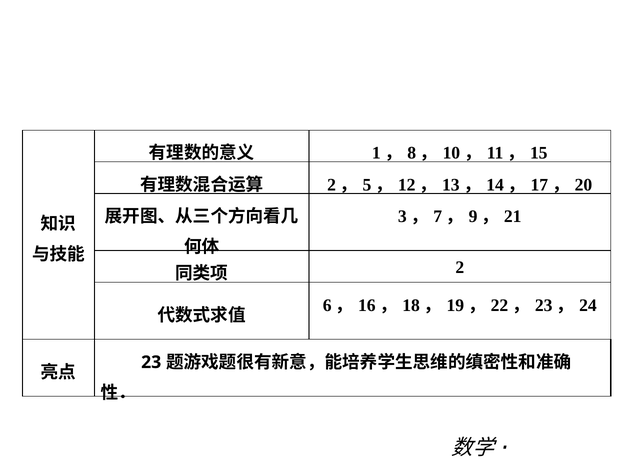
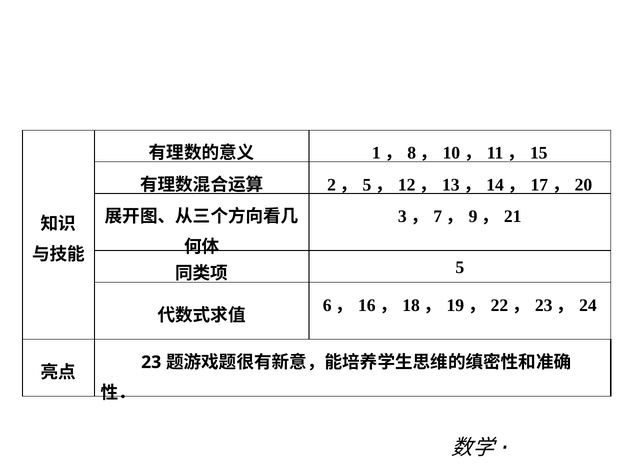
2: 2 -> 5 (460, 267)
